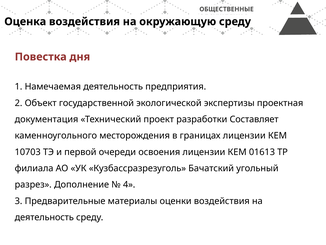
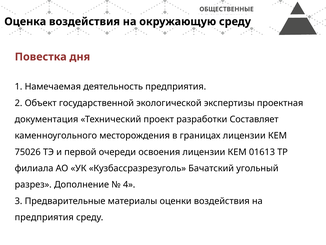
10703: 10703 -> 75026 (28, 152)
деятельность: деятельность -> предприятия (44, 217)
